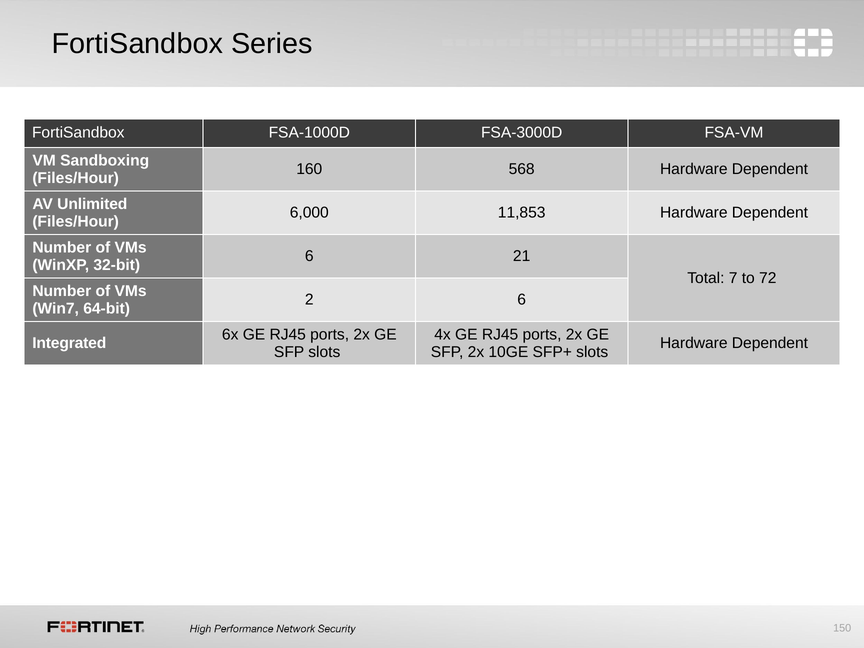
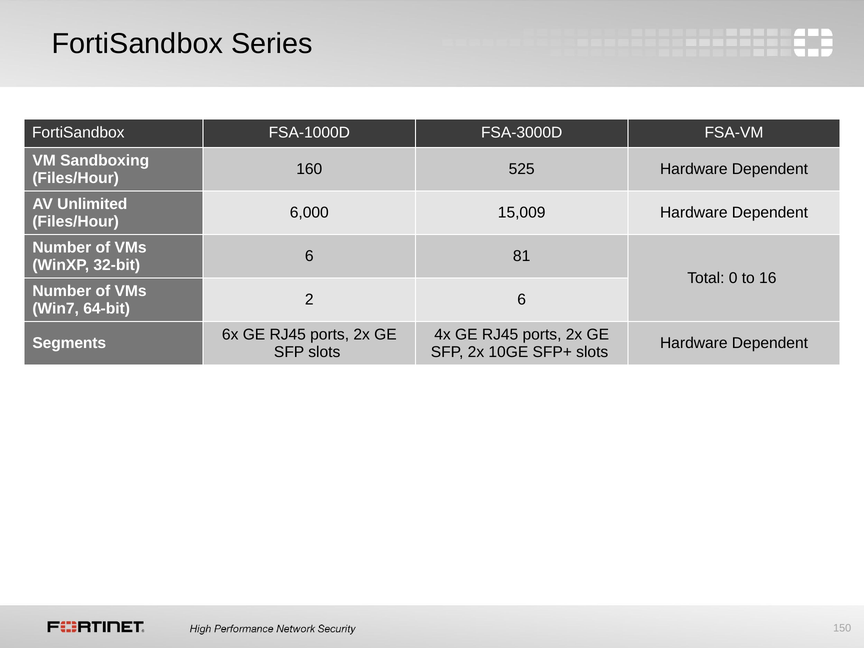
568: 568 -> 525 (522, 169)
11,853: 11,853 -> 15,009 (522, 213)
21: 21 -> 81 (522, 256)
7: 7 -> 0 (733, 278)
72: 72 -> 16 (768, 278)
Integrated: Integrated -> Segments (69, 343)
